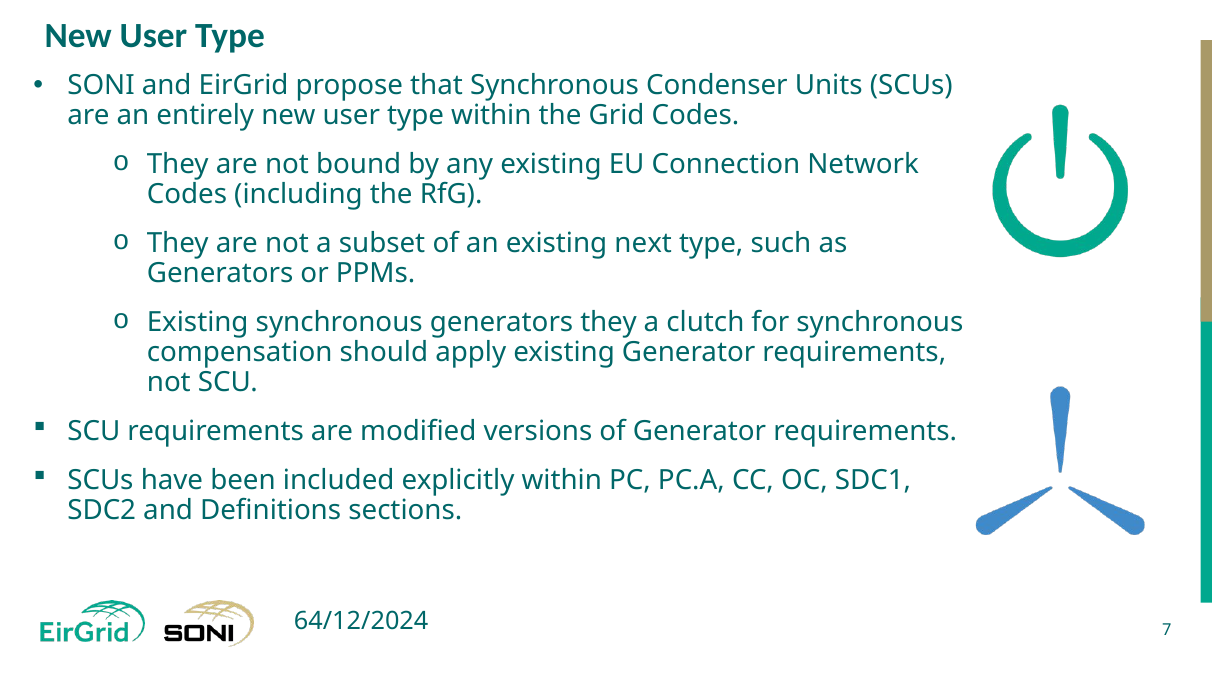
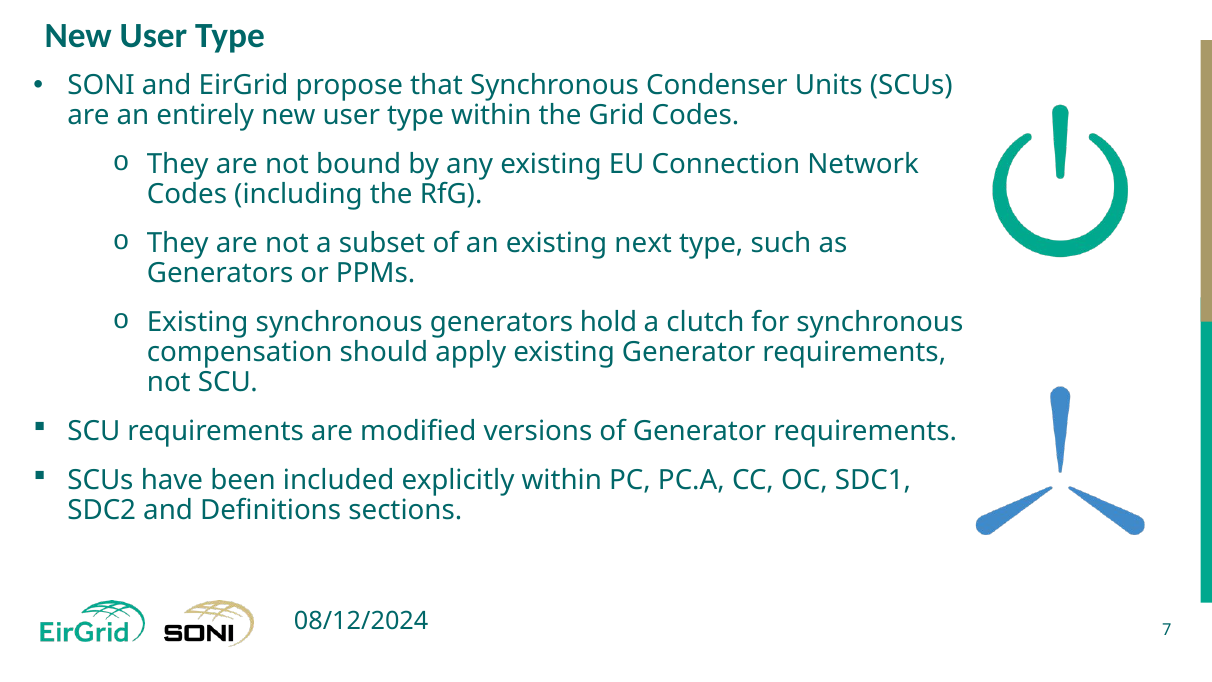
generators they: they -> hold (609, 322)
64/12/2024: 64/12/2024 -> 08/12/2024 (361, 620)
